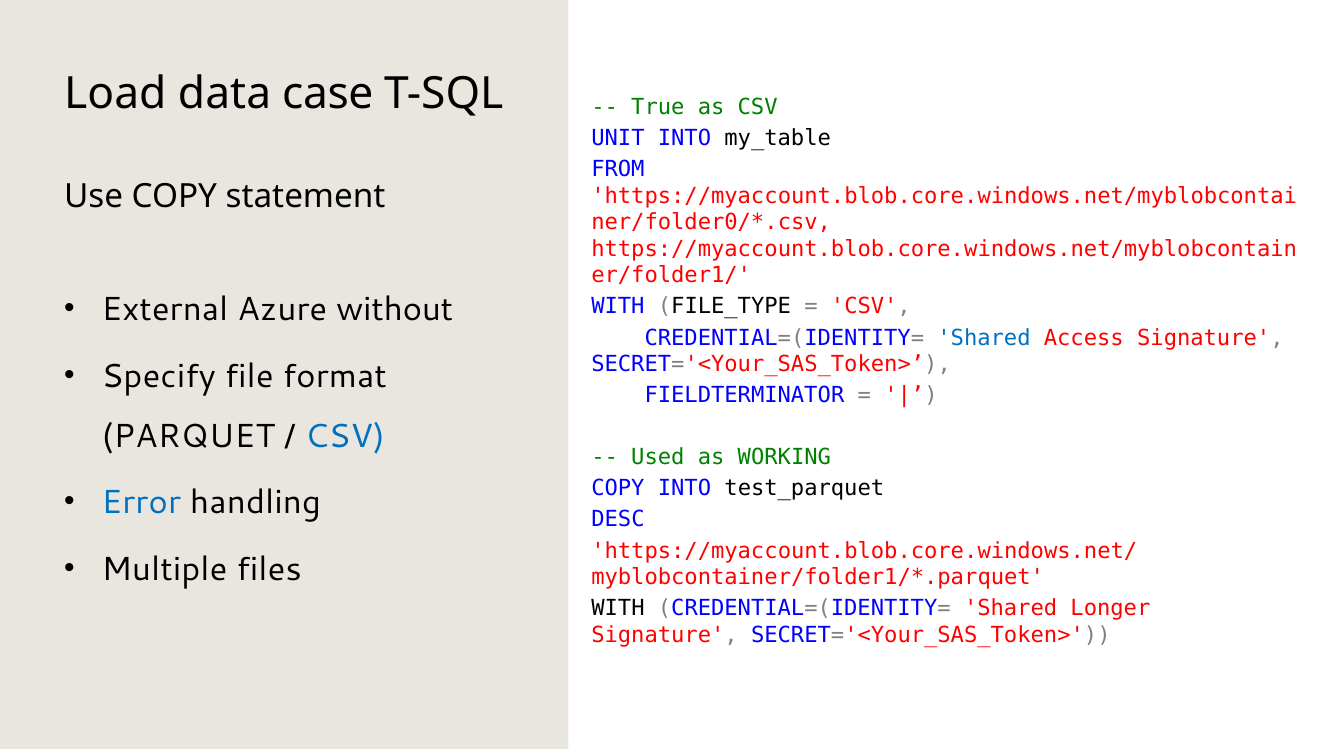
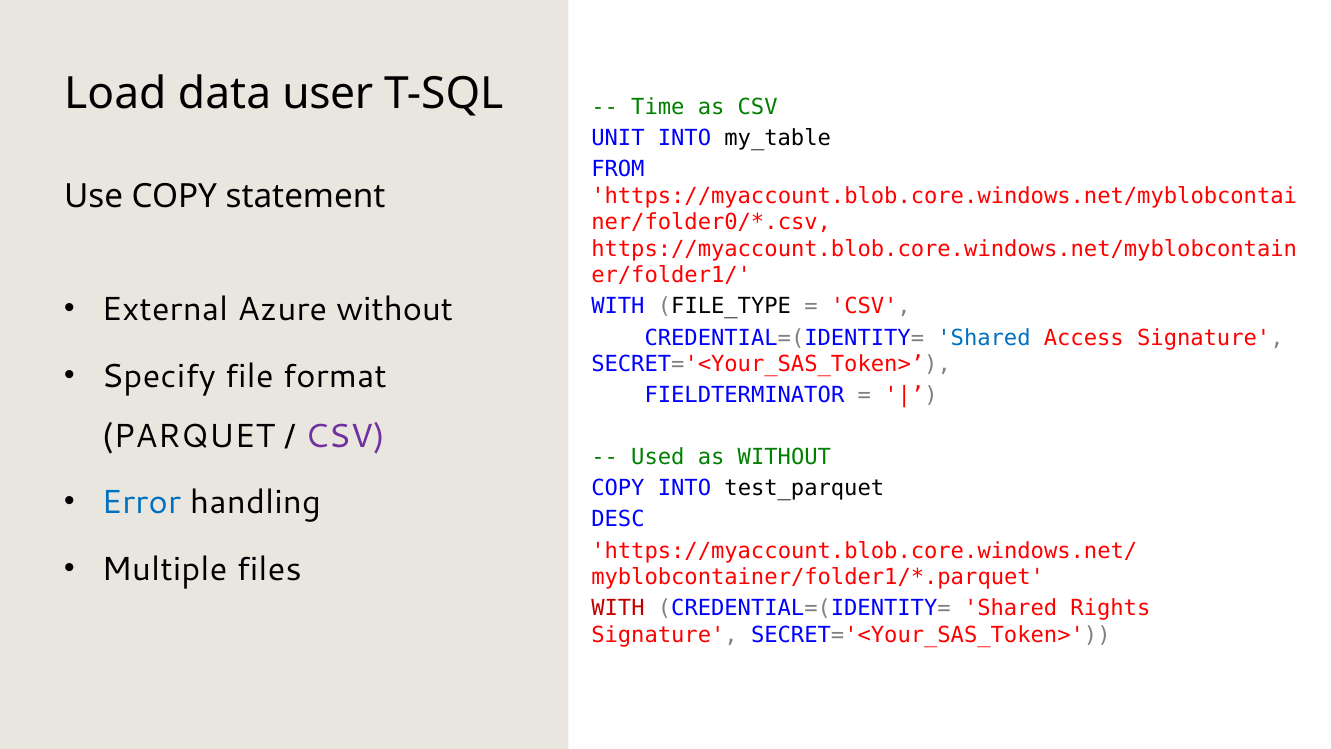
case: case -> user (328, 94)
True: True -> Time (658, 107)
CSV colour: blue -> purple (345, 436)
as WORKING: WORKING -> WITHOUT (784, 457)
WITH colour: black -> red (618, 608)
Longer: Longer -> Rights (1110, 608)
